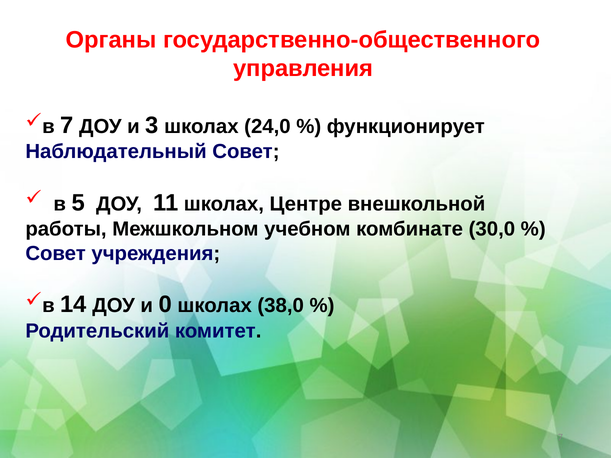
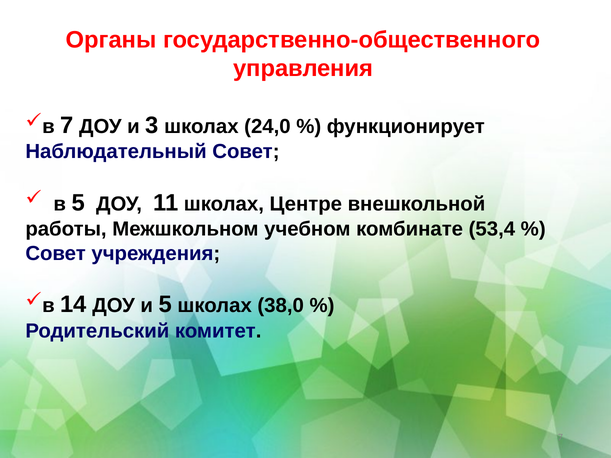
30,0: 30,0 -> 53,4 (492, 229)
и 0: 0 -> 5 (165, 305)
